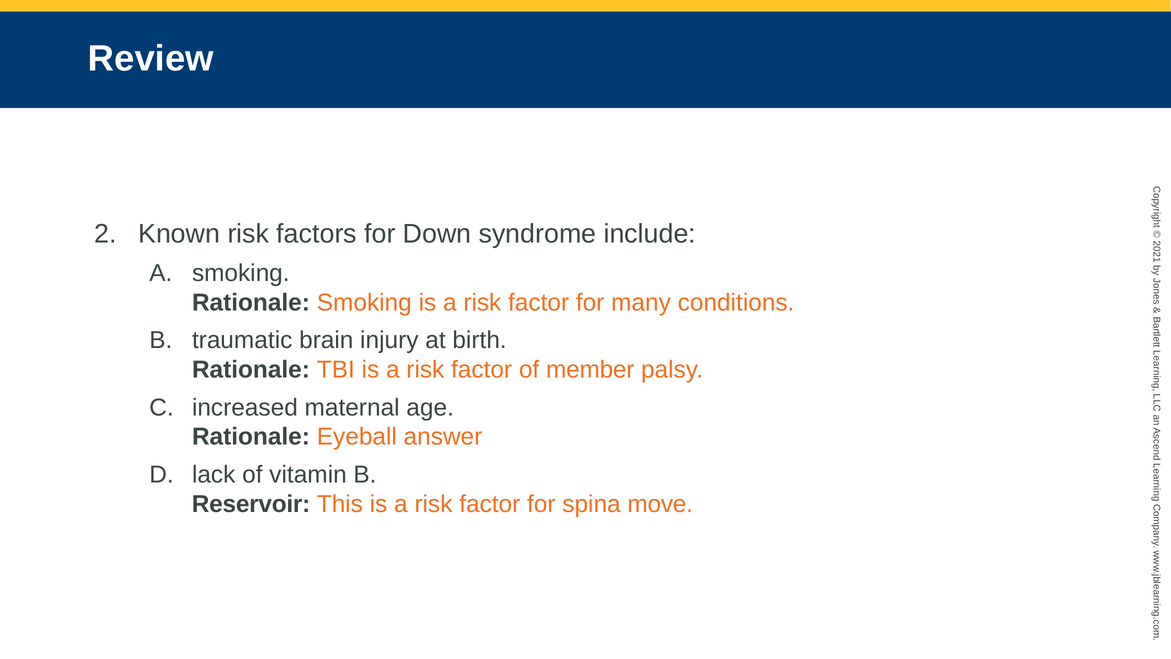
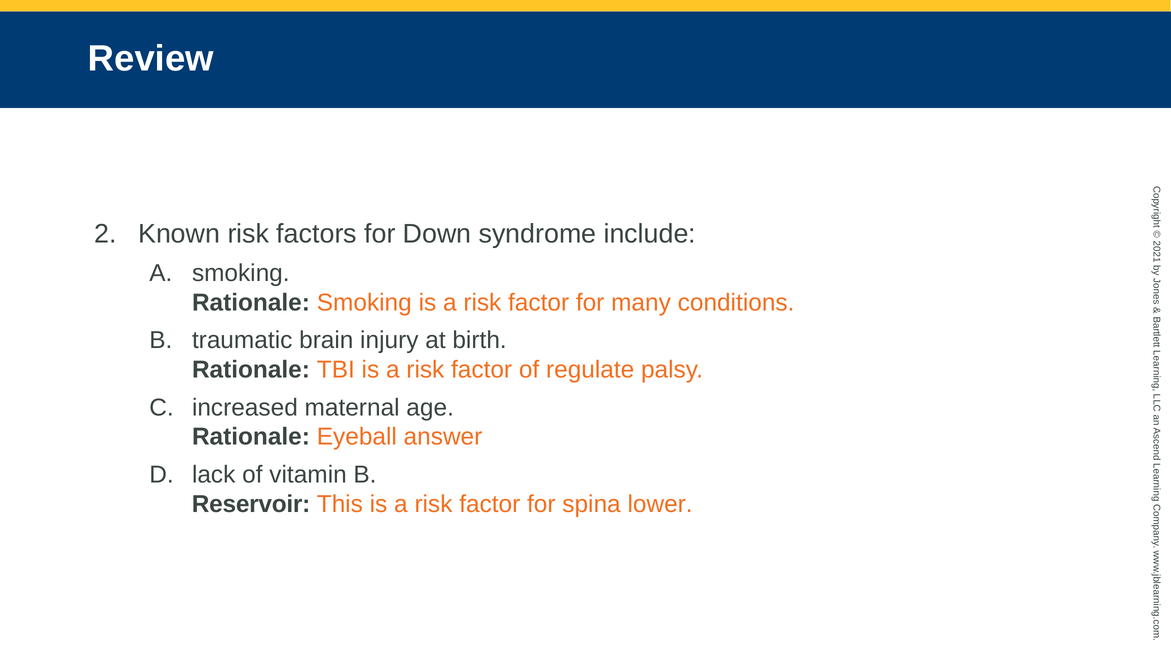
member: member -> regulate (590, 370)
move: move -> lower (660, 504)
